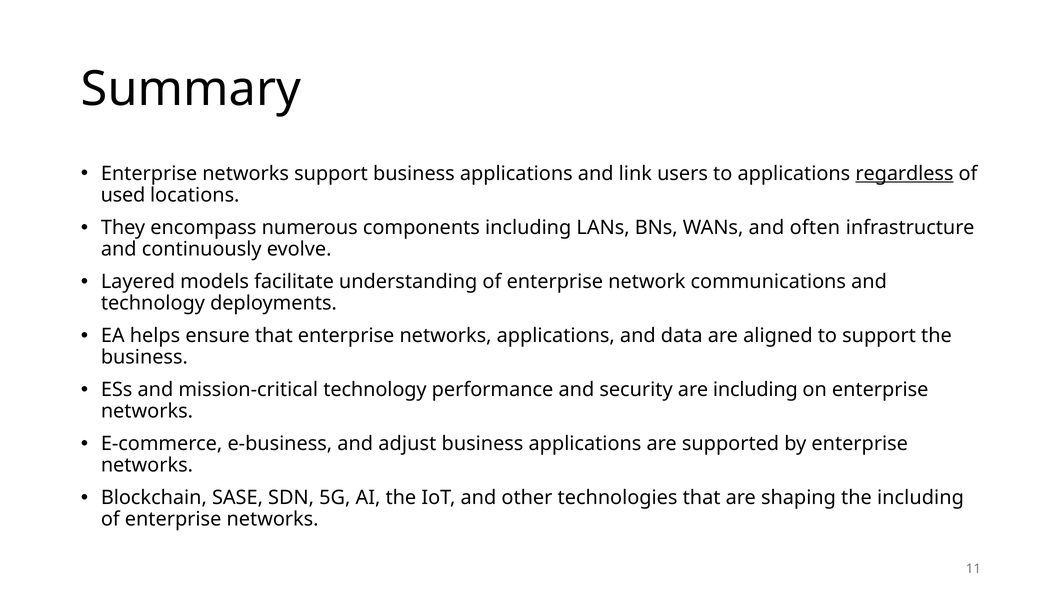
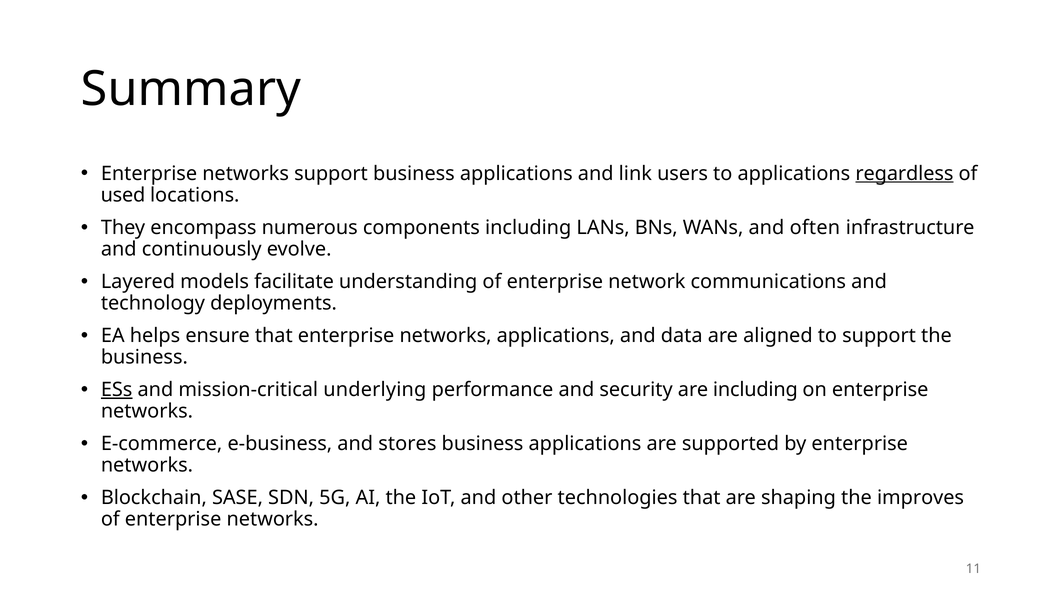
ESs underline: none -> present (117, 390)
mission-critical technology: technology -> underlying (375, 390)
adjust: adjust -> stores (407, 444)
the including: including -> improves (921, 498)
